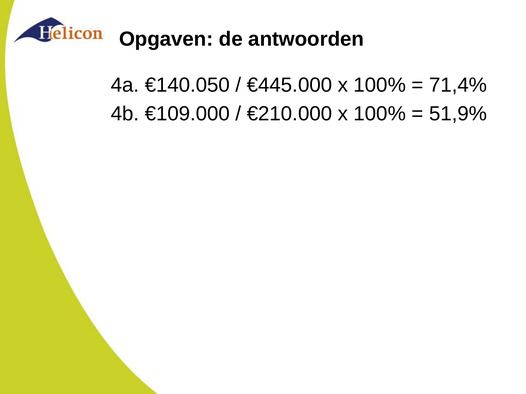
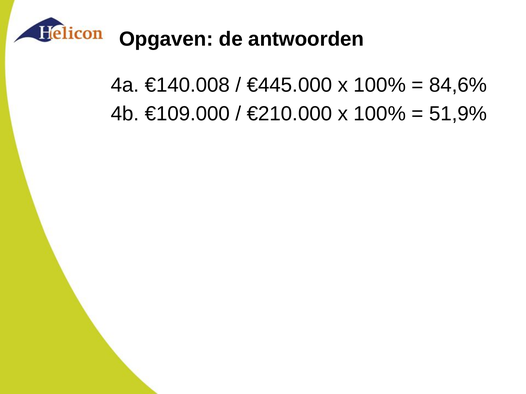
€140.050: €140.050 -> €140.008 (187, 85)
71,4%: 71,4% -> 84,6% (458, 85)
